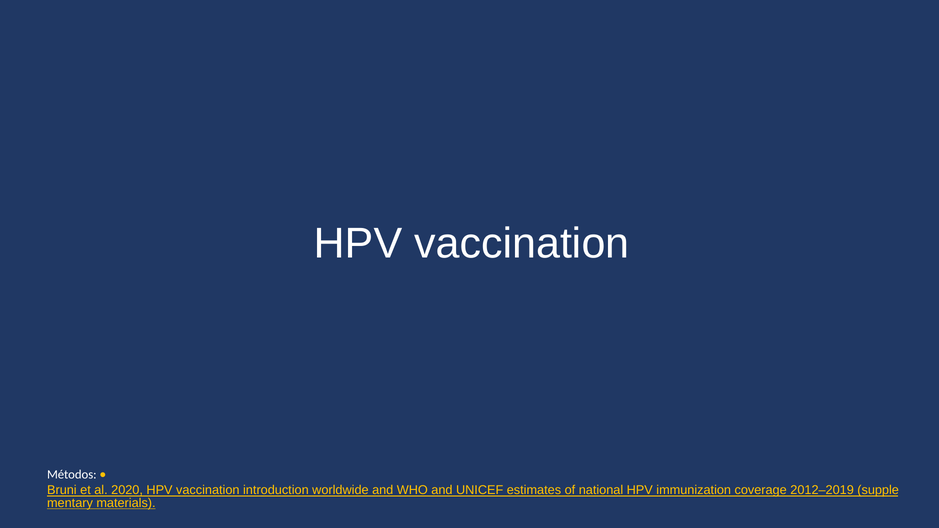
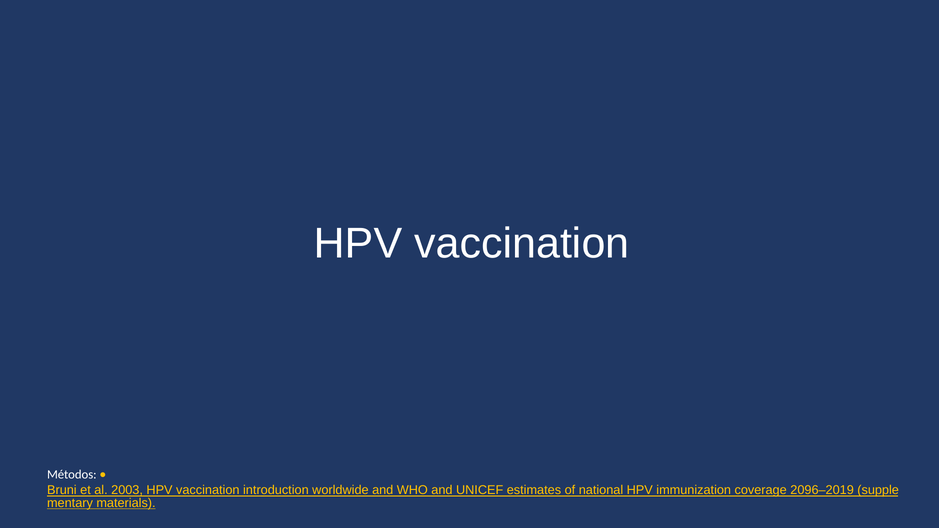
2020: 2020 -> 2003 (127, 490)
2012–2019: 2012–2019 -> 2096–2019 (822, 490)
